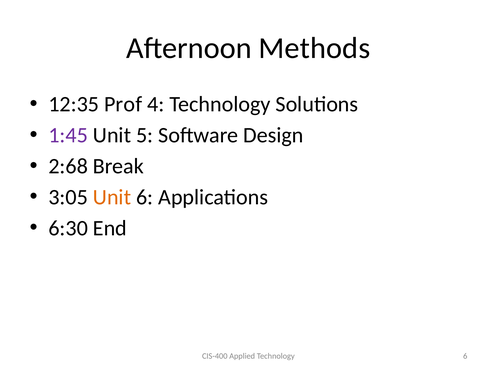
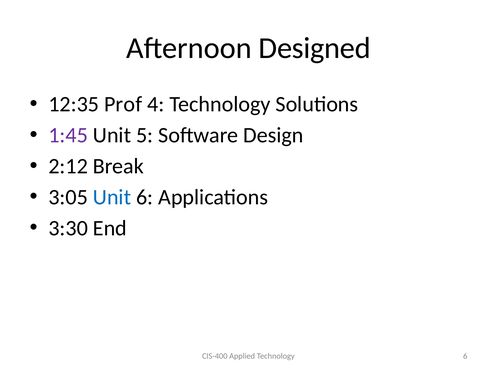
Methods: Methods -> Designed (315, 48)
2:68: 2:68 -> 2:12 (68, 166)
Unit colour: orange -> blue (112, 197)
6:30: 6:30 -> 3:30 (68, 228)
